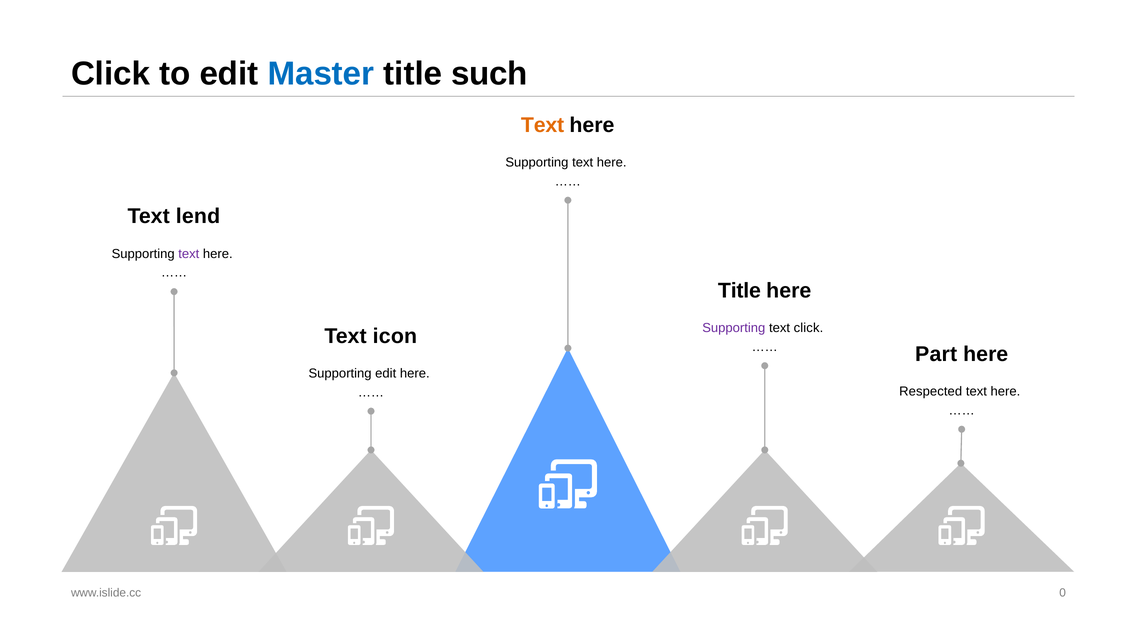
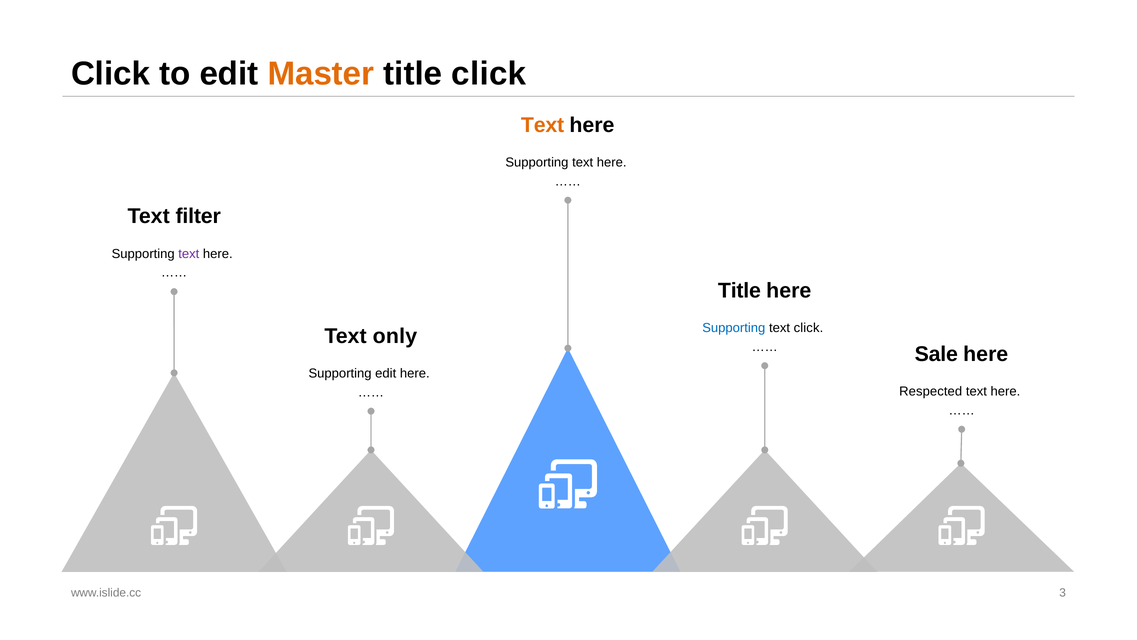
Master colour: blue -> orange (321, 74)
title such: such -> click (489, 74)
lend: lend -> filter (198, 216)
Supporting colour: purple -> blue (734, 328)
icon: icon -> only (395, 336)
Part: Part -> Sale (936, 354)
0: 0 -> 3 (1063, 592)
